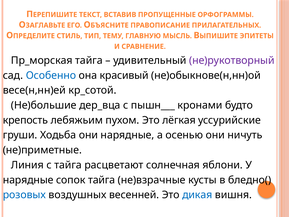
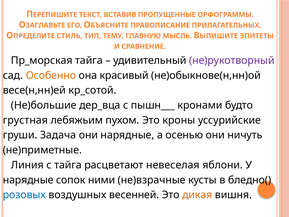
Особенно colour: blue -> orange (51, 75)
крепость: крепость -> грустная (25, 120)
лёгкая: лёгкая -> кроны (179, 120)
Ходьба: Ходьба -> Задача (58, 135)
солнечная: солнечная -> невеселая (173, 165)
сопок тайга: тайга -> ними (102, 180)
дикая colour: blue -> orange (197, 195)
